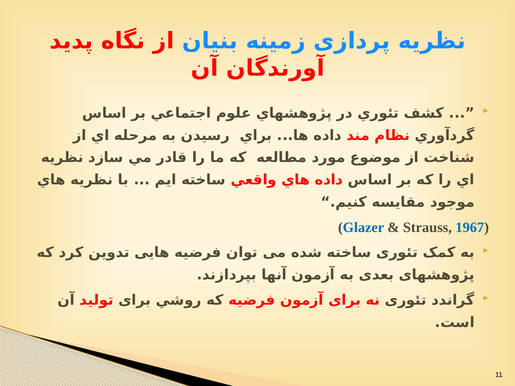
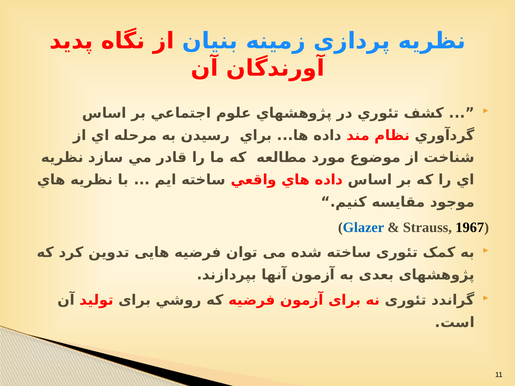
1967 colour: blue -> black (470, 228)
